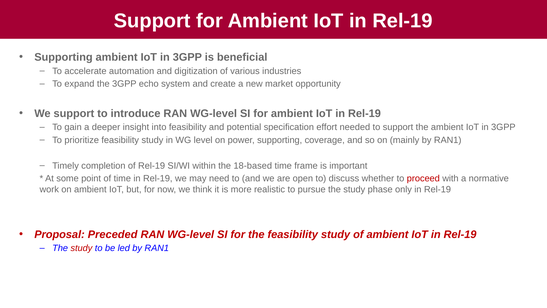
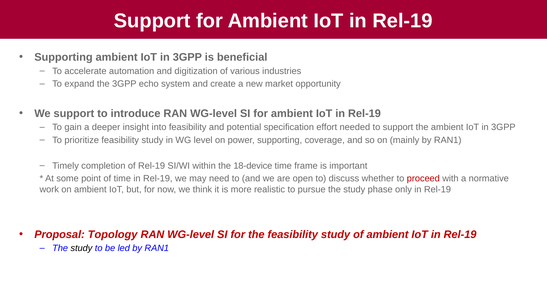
18-based: 18-based -> 18-device (253, 166)
Preceded: Preceded -> Topology (113, 234)
study colour: red -> black (81, 248)
